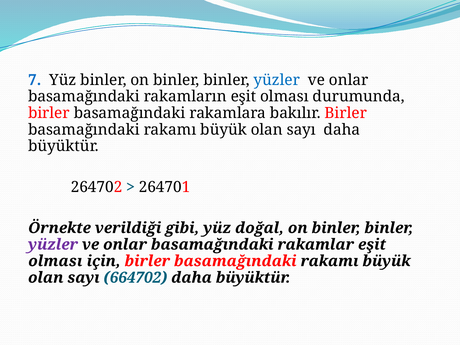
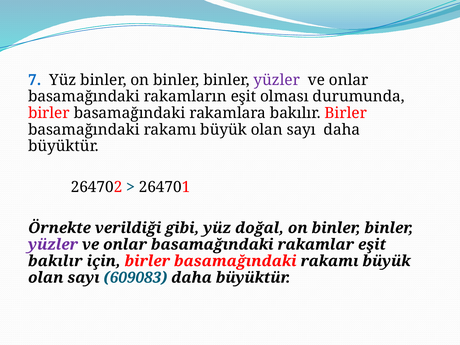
yüzler colour: blue -> purple (277, 80)
olması: olması -> bakılır (55, 261)
664702: 664702 -> 609083 (135, 278)
